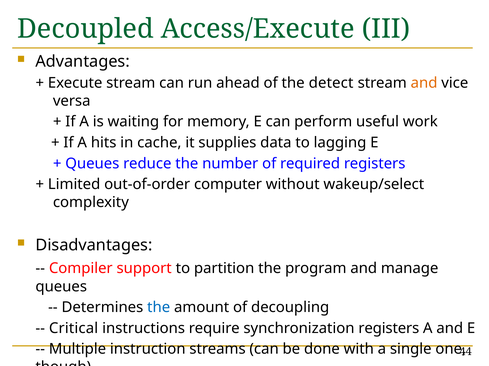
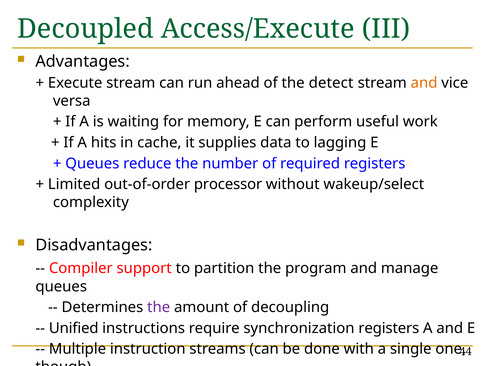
computer: computer -> processor (228, 185)
the colour: blue -> purple (159, 308)
Critical: Critical -> Unified (74, 329)
